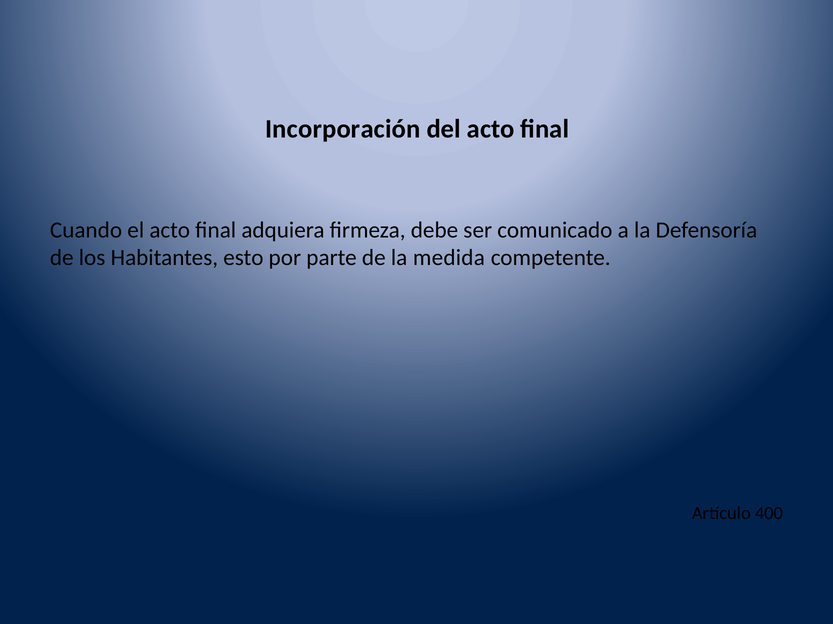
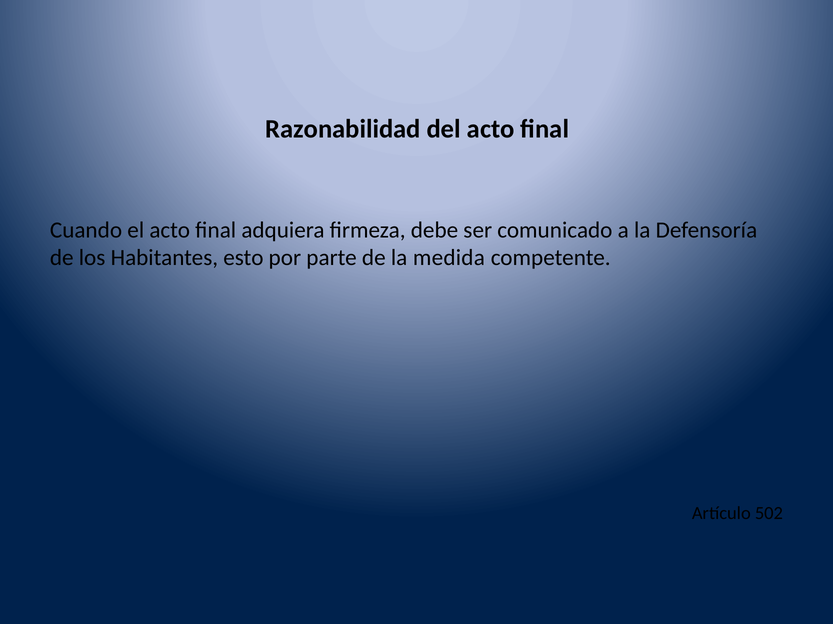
Incorporación: Incorporación -> Razonabilidad (343, 129)
400: 400 -> 502 (769, 514)
